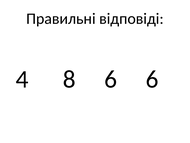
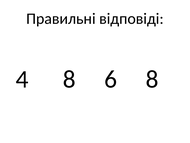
6 6: 6 -> 8 (152, 79)
